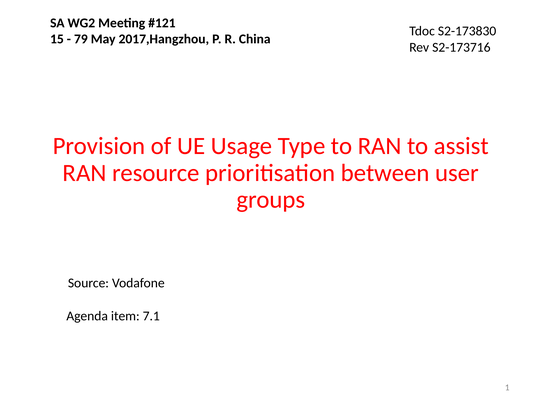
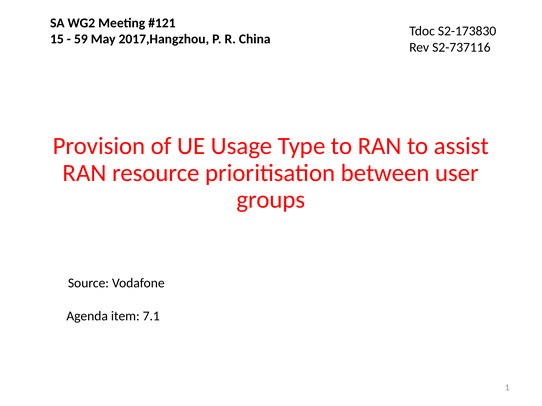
79: 79 -> 59 (81, 39)
S2-173716: S2-173716 -> S2-737116 (461, 47)
